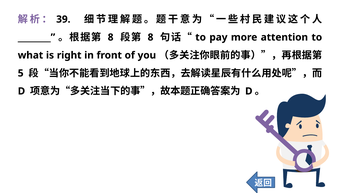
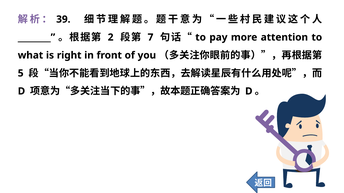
8: 8 -> 2 (111, 37)
8: 8 -> 7 (151, 37)
